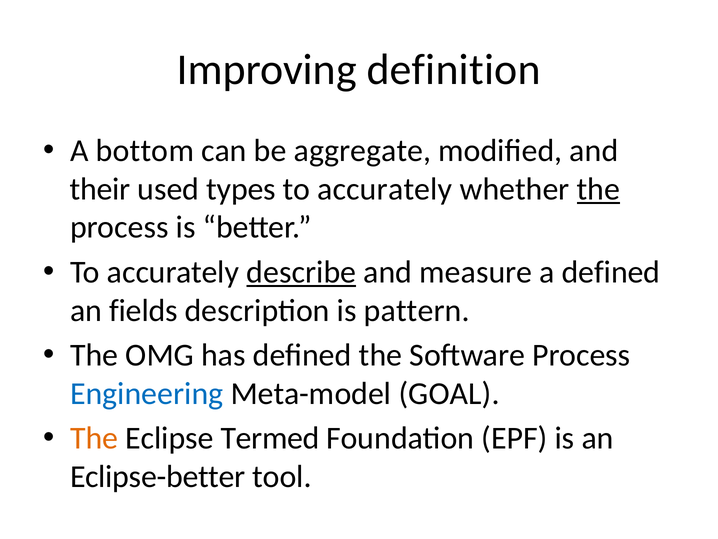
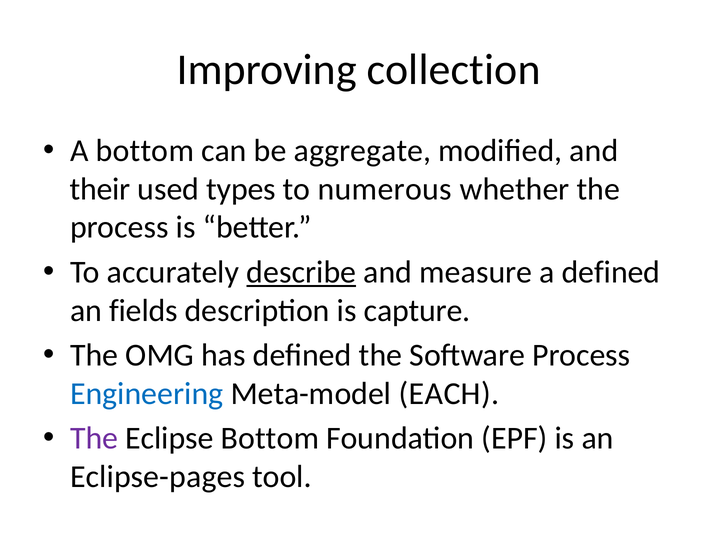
definition: definition -> collection (454, 70)
accurately: accurately -> numerous (385, 189)
the underline: present -> none (598, 189)
pattern: pattern -> capture (417, 310)
GOAL: GOAL -> EACH (449, 393)
The colour: orange -> purple (94, 438)
Eclipse Termed: Termed -> Bottom (270, 438)
Eclipse-better: Eclipse-better -> Eclipse-pages (158, 476)
